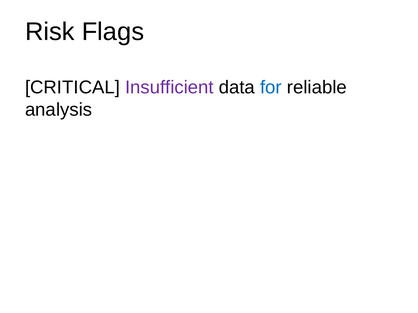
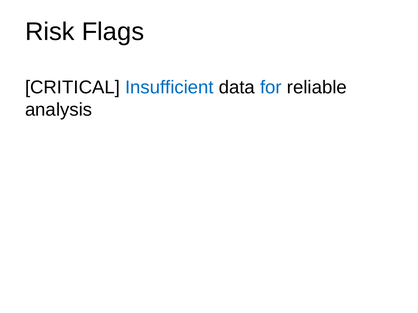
Insufficient colour: purple -> blue (169, 88)
